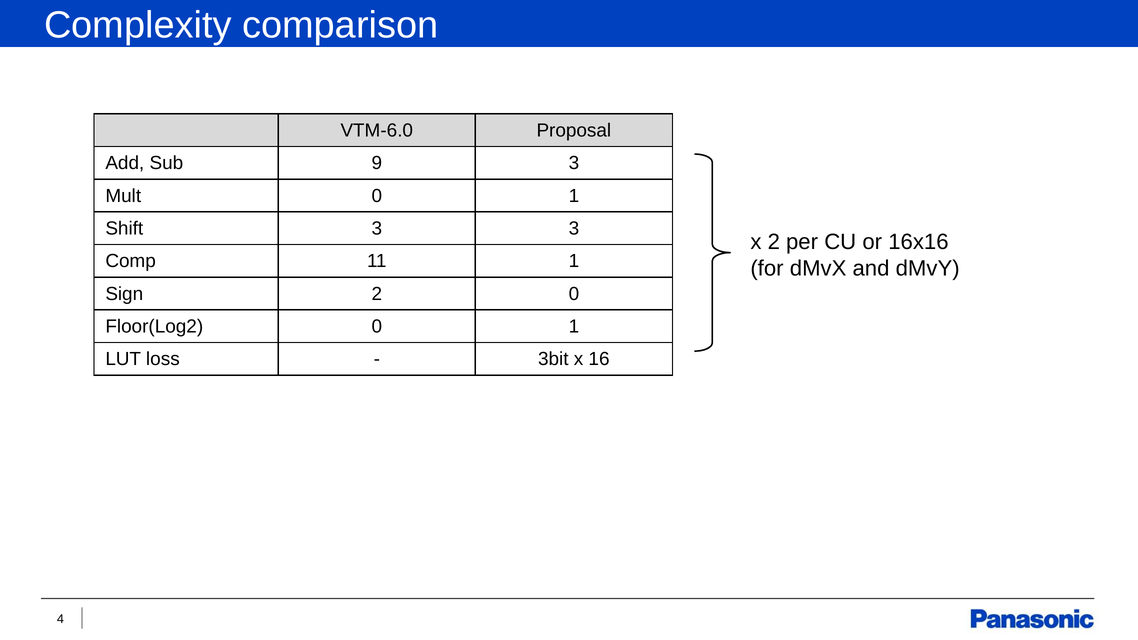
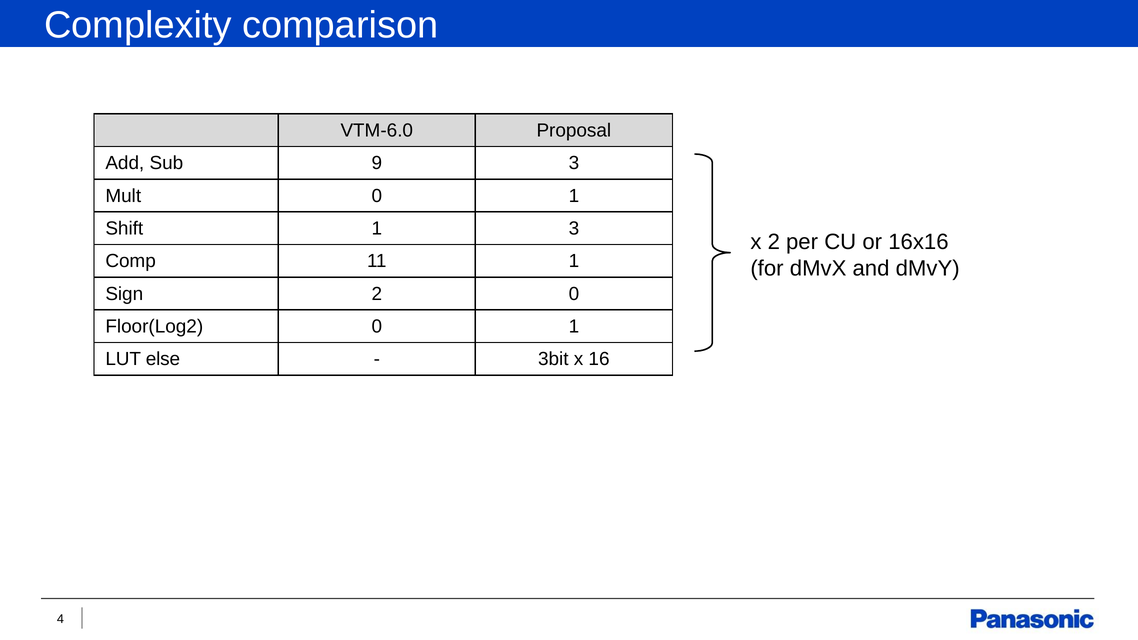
Shift 3: 3 -> 1 (377, 229)
loss: loss -> else (163, 359)
